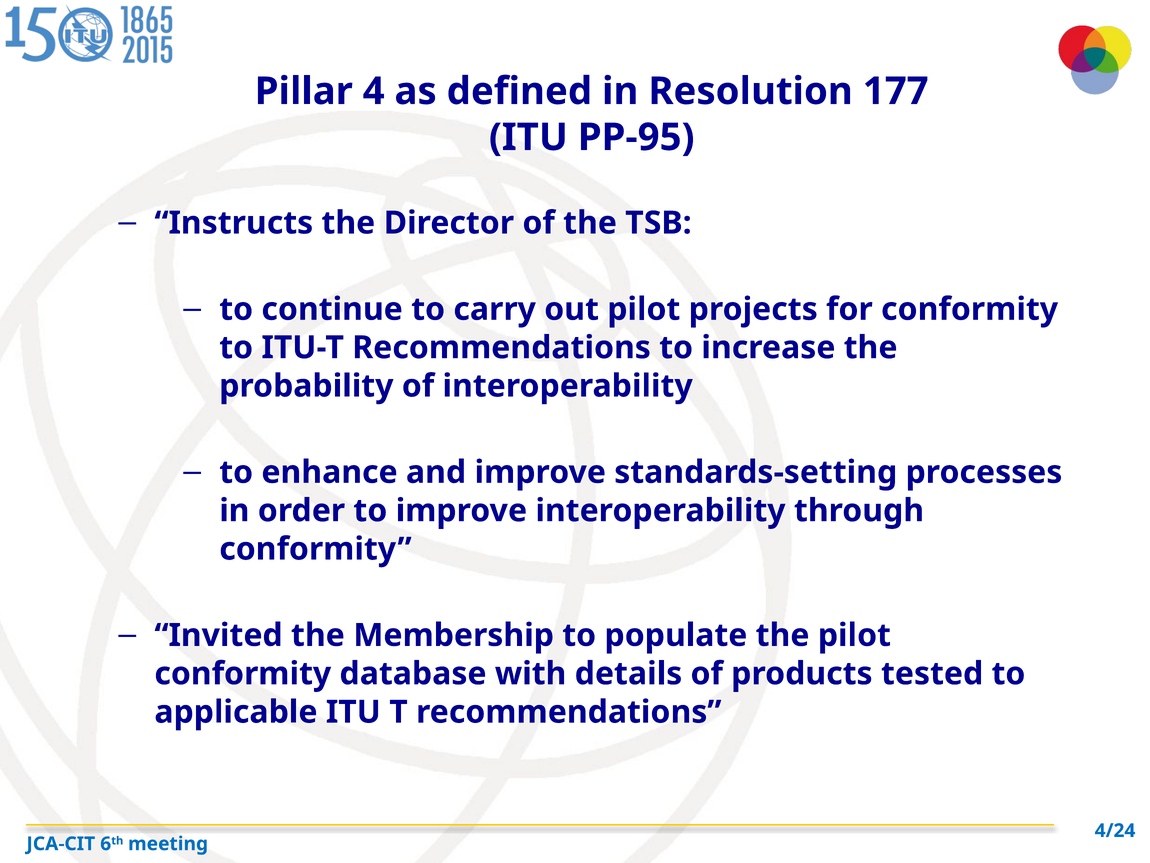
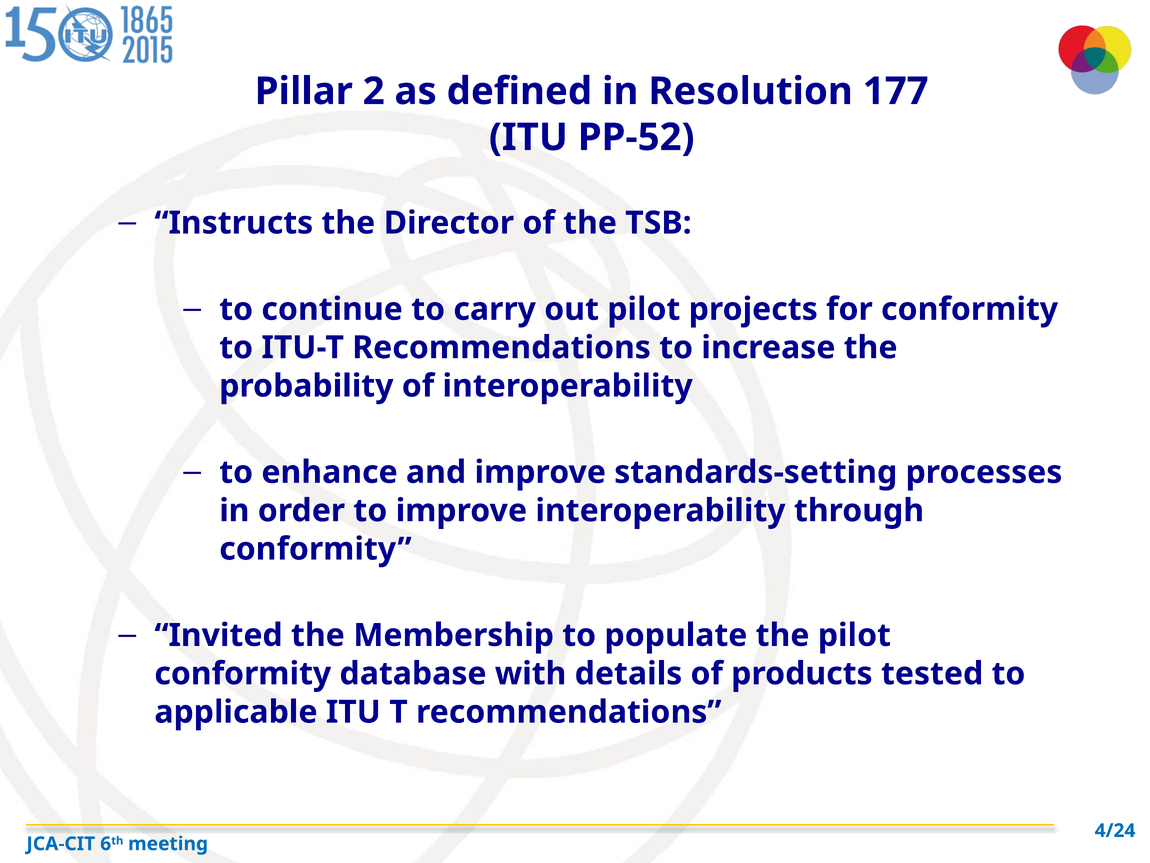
4: 4 -> 2 (374, 91)
PP-95: PP-95 -> PP-52 (636, 137)
